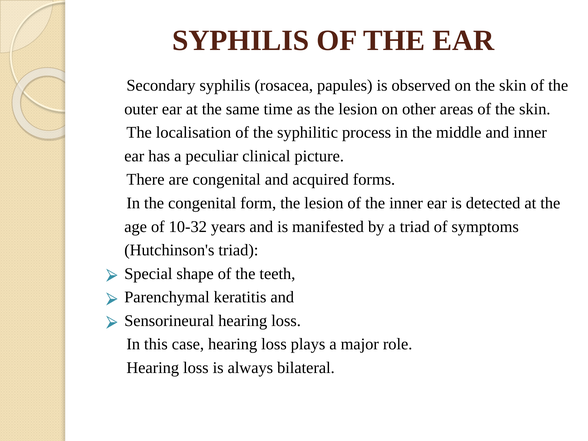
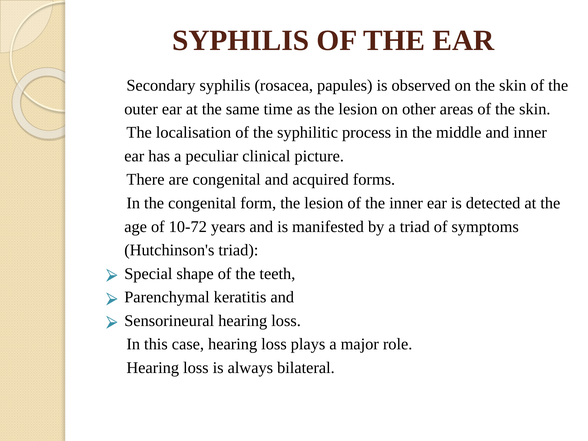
10-32: 10-32 -> 10-72 (188, 227)
